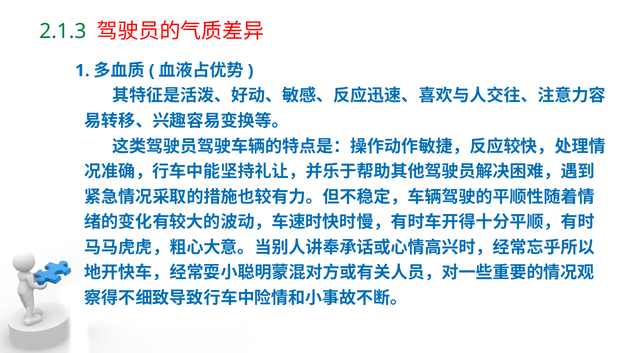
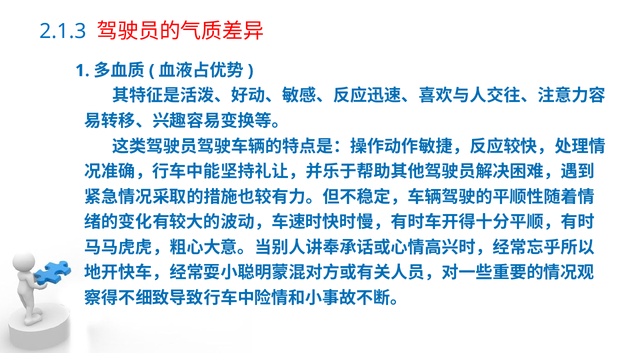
2.1.3 colour: green -> blue (63, 31)
